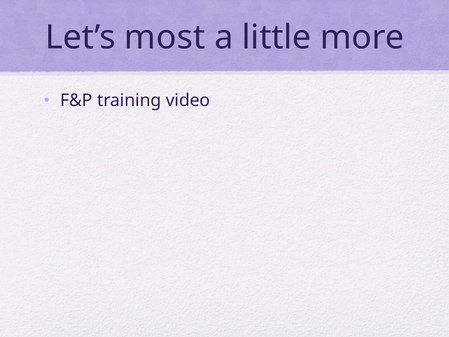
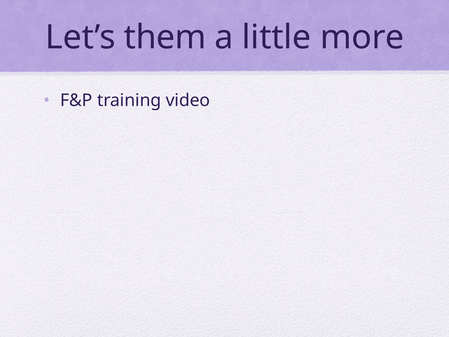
most: most -> them (165, 37)
